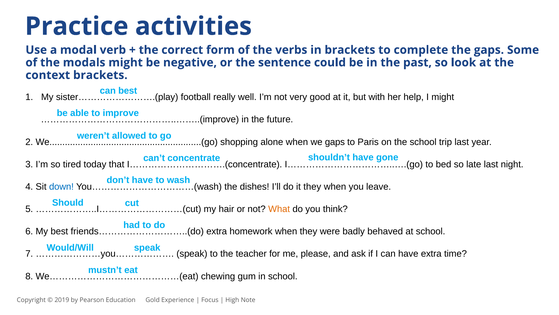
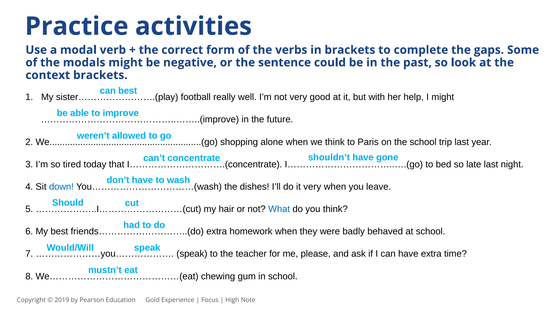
we gaps: gaps -> think (335, 142)
it they: they -> very (312, 186)
What colour: orange -> blue (279, 209)
